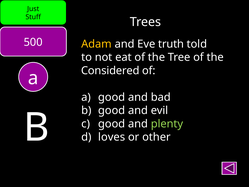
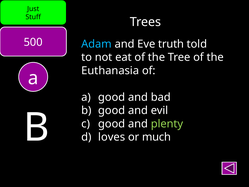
Adam colour: yellow -> light blue (97, 44)
Considered: Considered -> Euthanasia (110, 70)
other: other -> much (157, 137)
